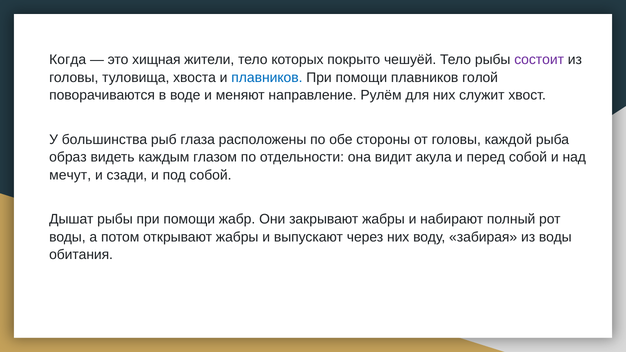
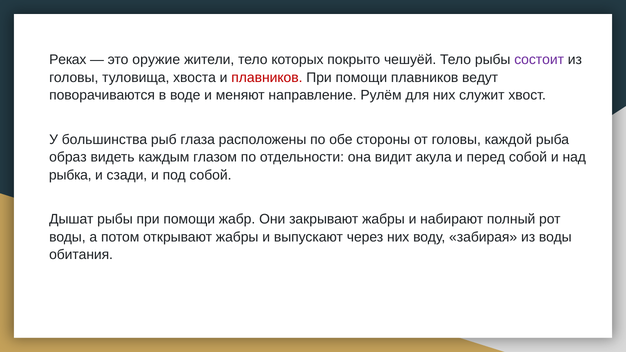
Когда: Когда -> Реках (68, 60)
хищная: хищная -> оружие (156, 60)
плавников colour: blue -> red (267, 78)
голой: голой -> ведут (480, 78)
мечут: мечут -> рыбка (70, 175)
